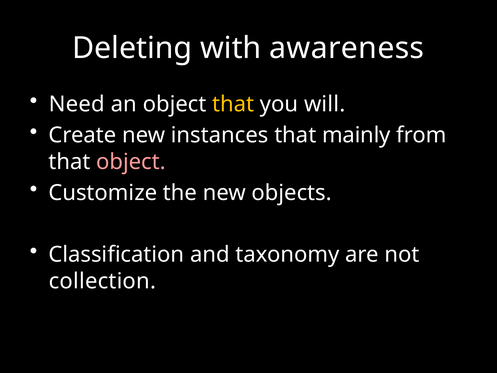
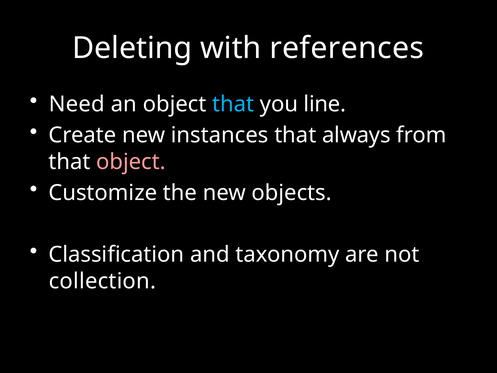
awareness: awareness -> references (347, 48)
that colour: yellow -> light blue (233, 104)
will: will -> line (325, 104)
mainly: mainly -> always (356, 135)
